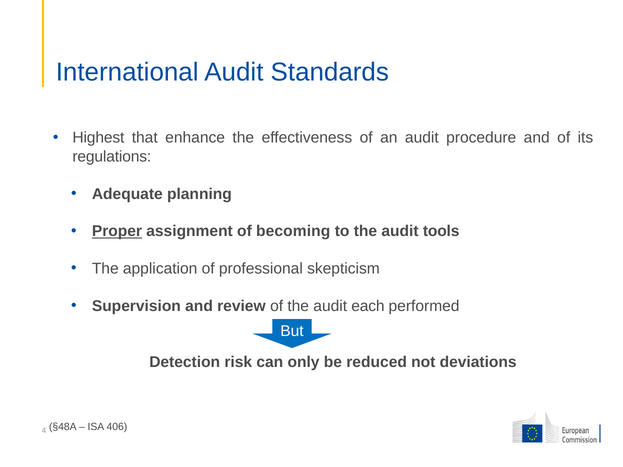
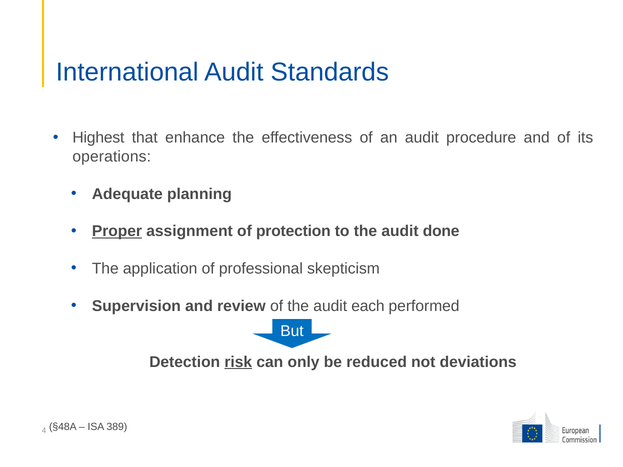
regulations: regulations -> operations (112, 157)
becoming: becoming -> protection (293, 231)
tools: tools -> done (441, 231)
risk underline: none -> present (238, 362)
406: 406 -> 389 (117, 427)
